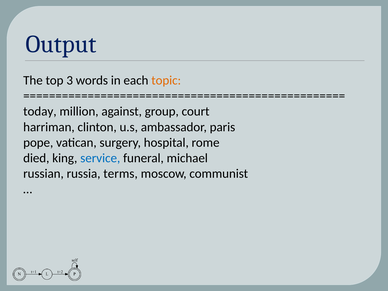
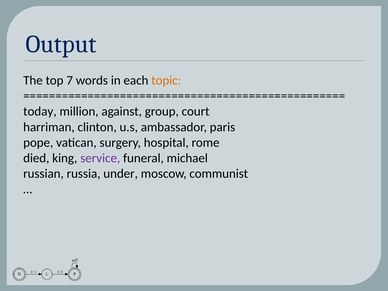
3: 3 -> 7 (70, 80)
service colour: blue -> purple (100, 158)
terms: terms -> under (121, 174)
